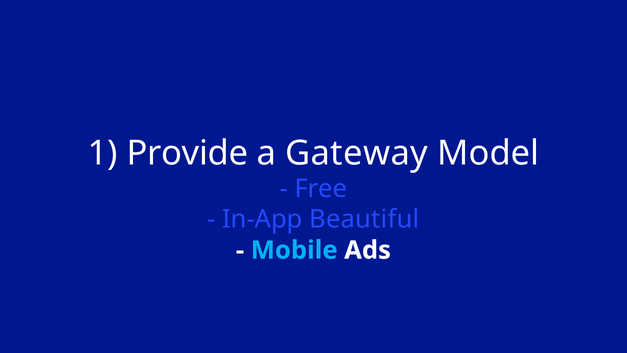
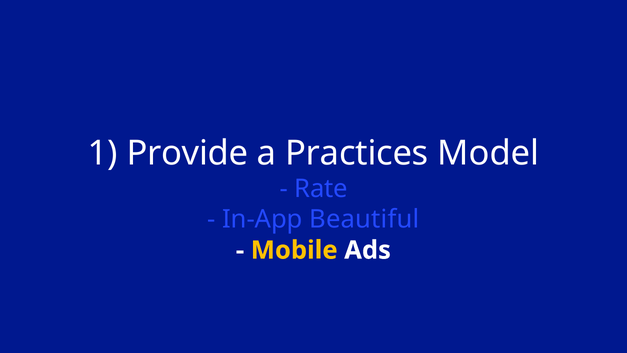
Gateway: Gateway -> Practices (357, 153)
Free: Free -> Rate (321, 189)
Mobile colour: light blue -> yellow (294, 250)
